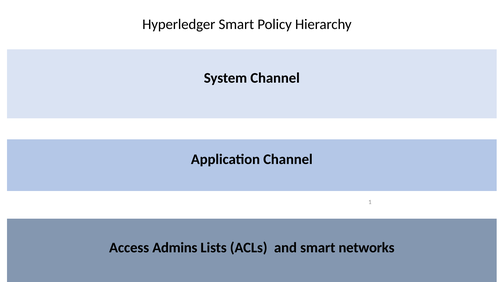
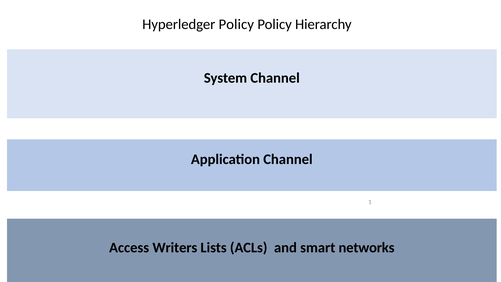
Hyperledger Smart: Smart -> Policy (236, 24)
Admins: Admins -> Writers (175, 247)
